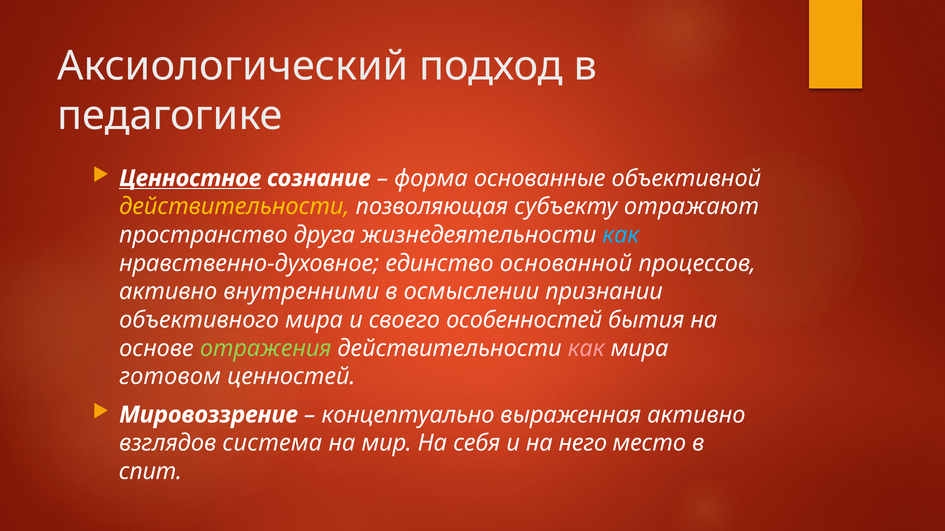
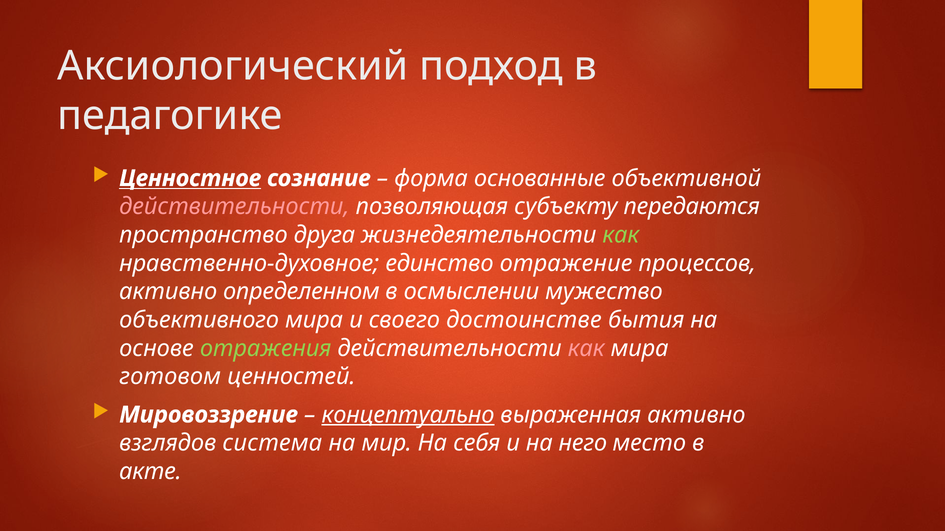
действительности colour: yellow -> pink (234, 207)
отражают: отражают -> передаются (692, 207)
как colour: light blue -> light green (621, 235)
основанной: основанной -> отражение (566, 264)
внутренними: внутренними -> определенном (301, 292)
признании: признании -> мужество (604, 292)
особенностей: особенностей -> достоинстве (524, 320)
концептуально underline: none -> present (408, 415)
спит: спит -> акте (150, 472)
